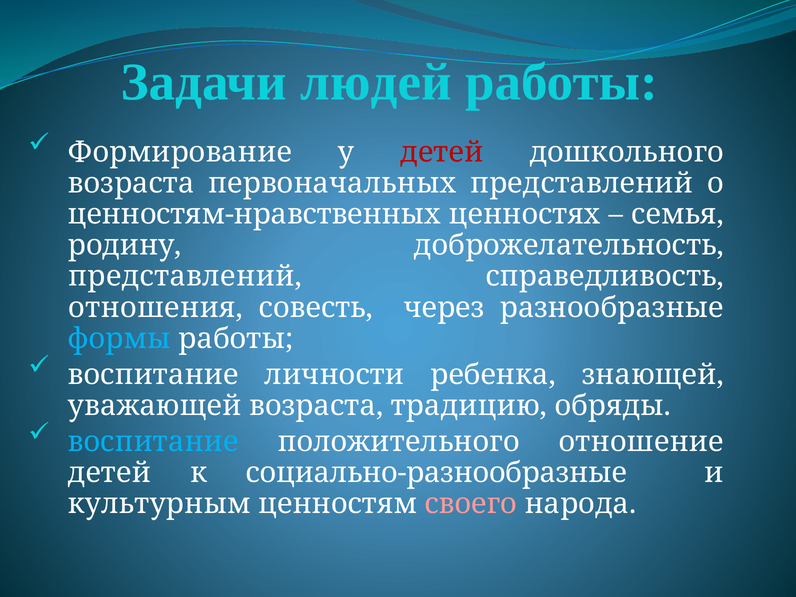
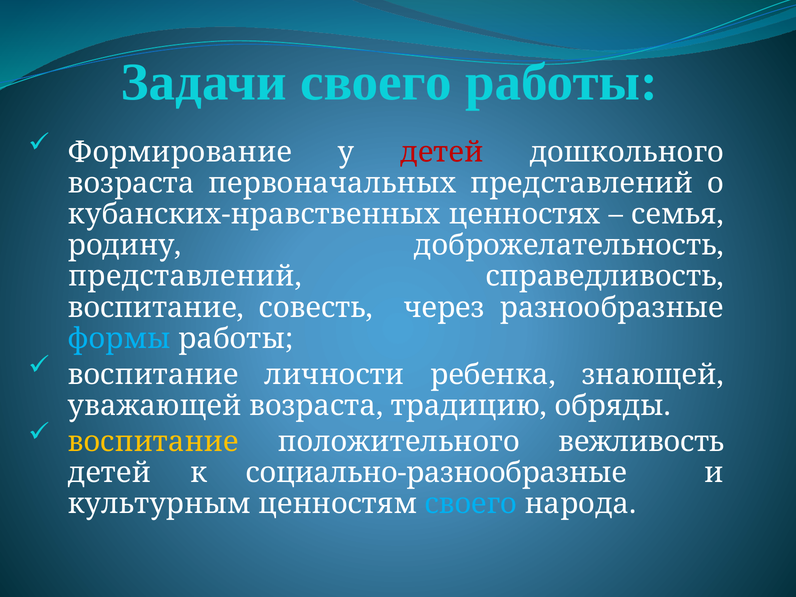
Задачи людей: людей -> своего (376, 82)
ценностям-нравственных: ценностям-нравственных -> кубанских-нравственных (254, 214)
отношения: отношения -> воспитание (156, 308)
воспитание colour: light blue -> yellow (153, 442)
отношение: отношение -> вежливость (641, 442)
своего colour: pink -> light blue (471, 504)
